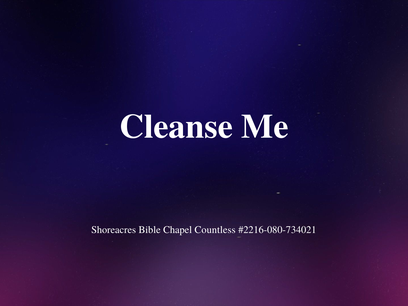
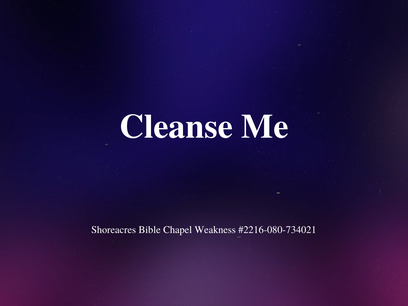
Countless: Countless -> Weakness (215, 230)
